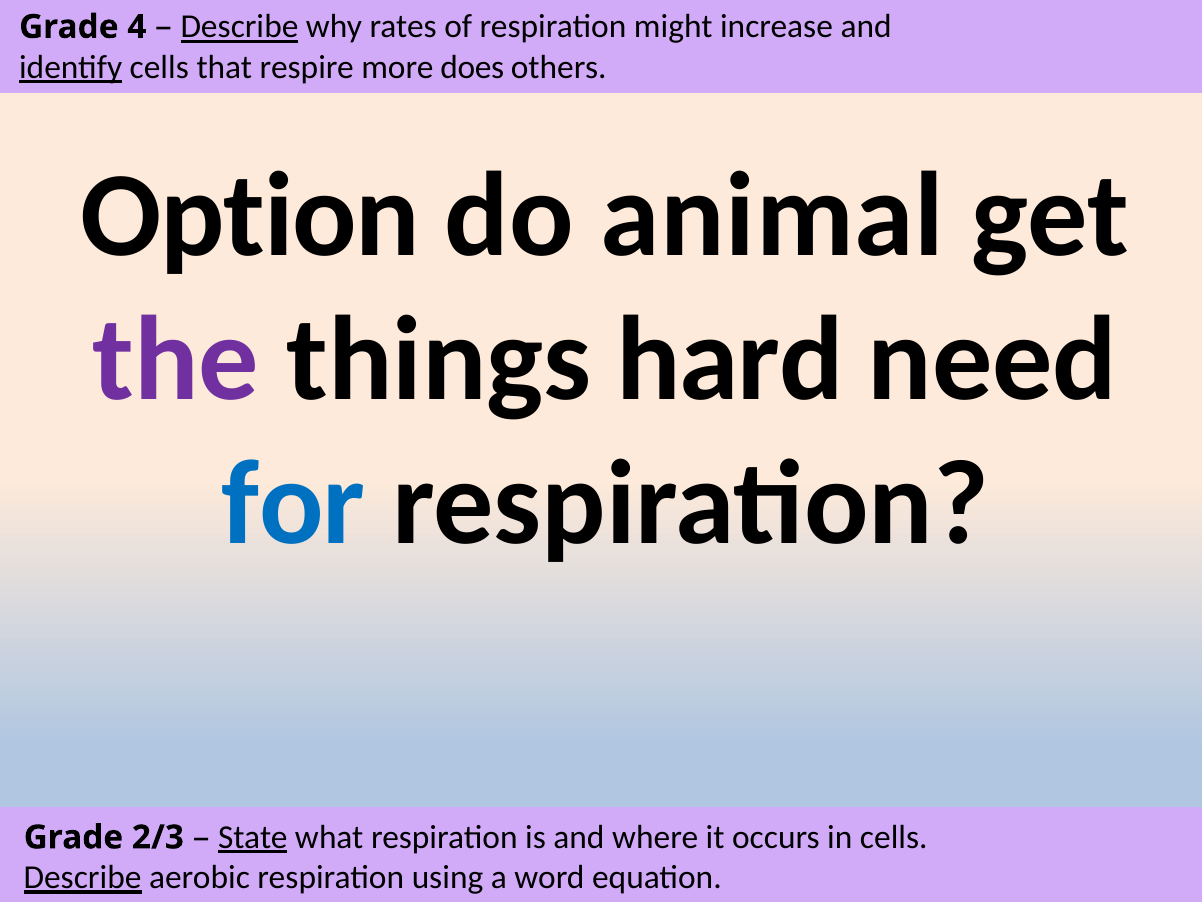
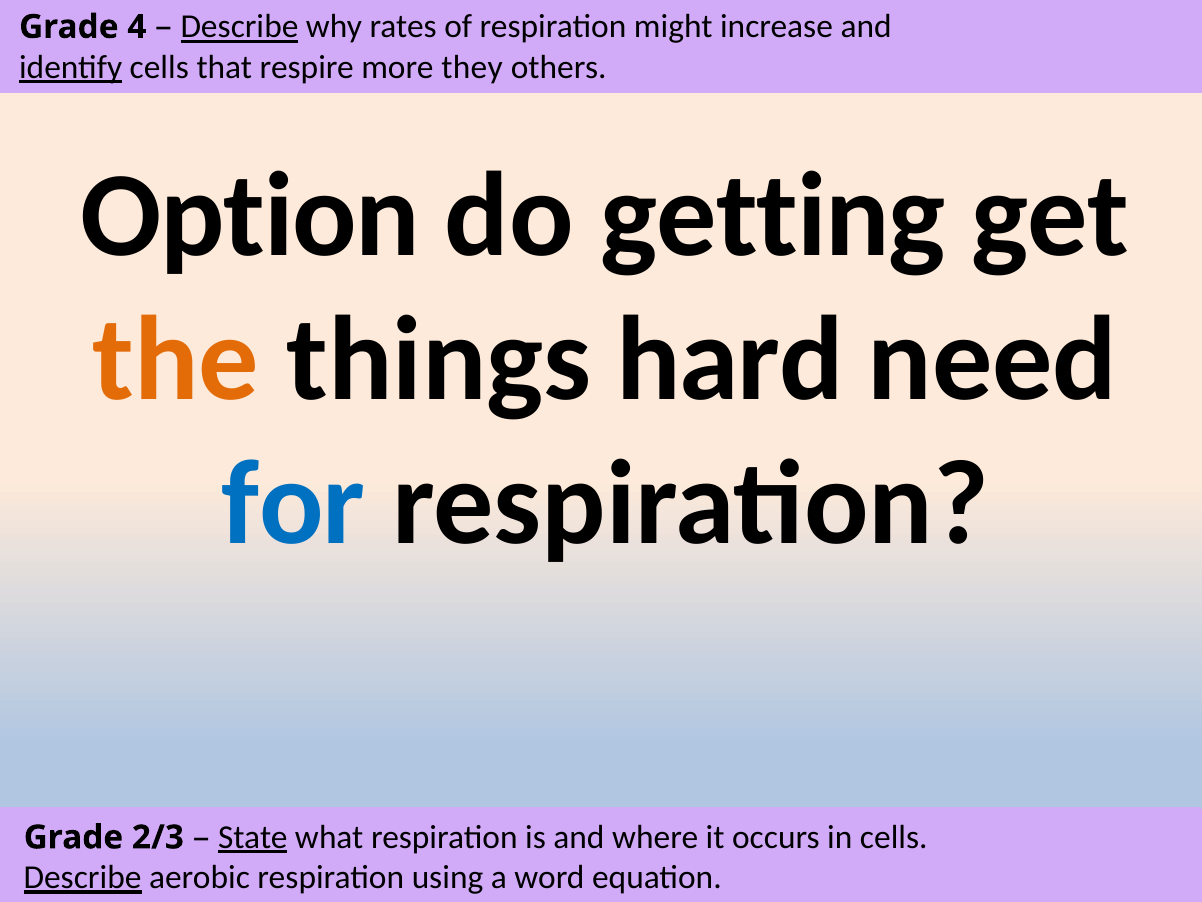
does: does -> they (472, 67)
animal: animal -> getting (773, 215)
the colour: purple -> orange (176, 360)
